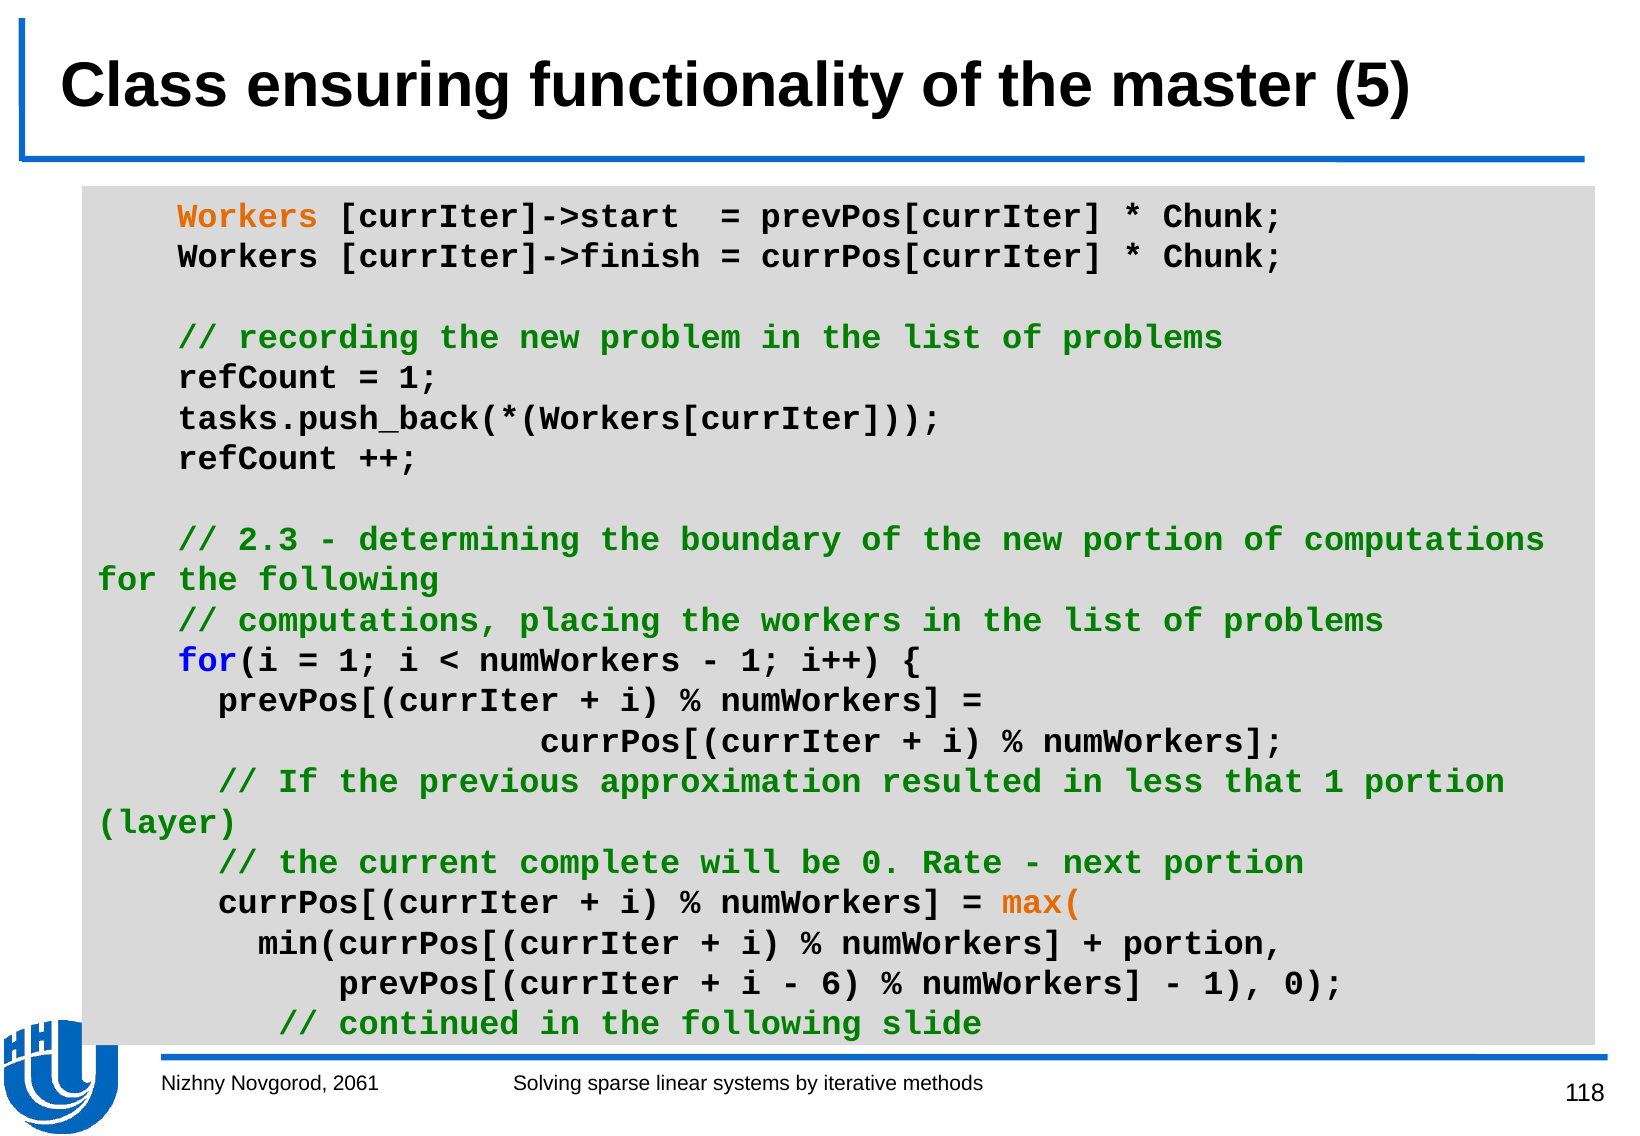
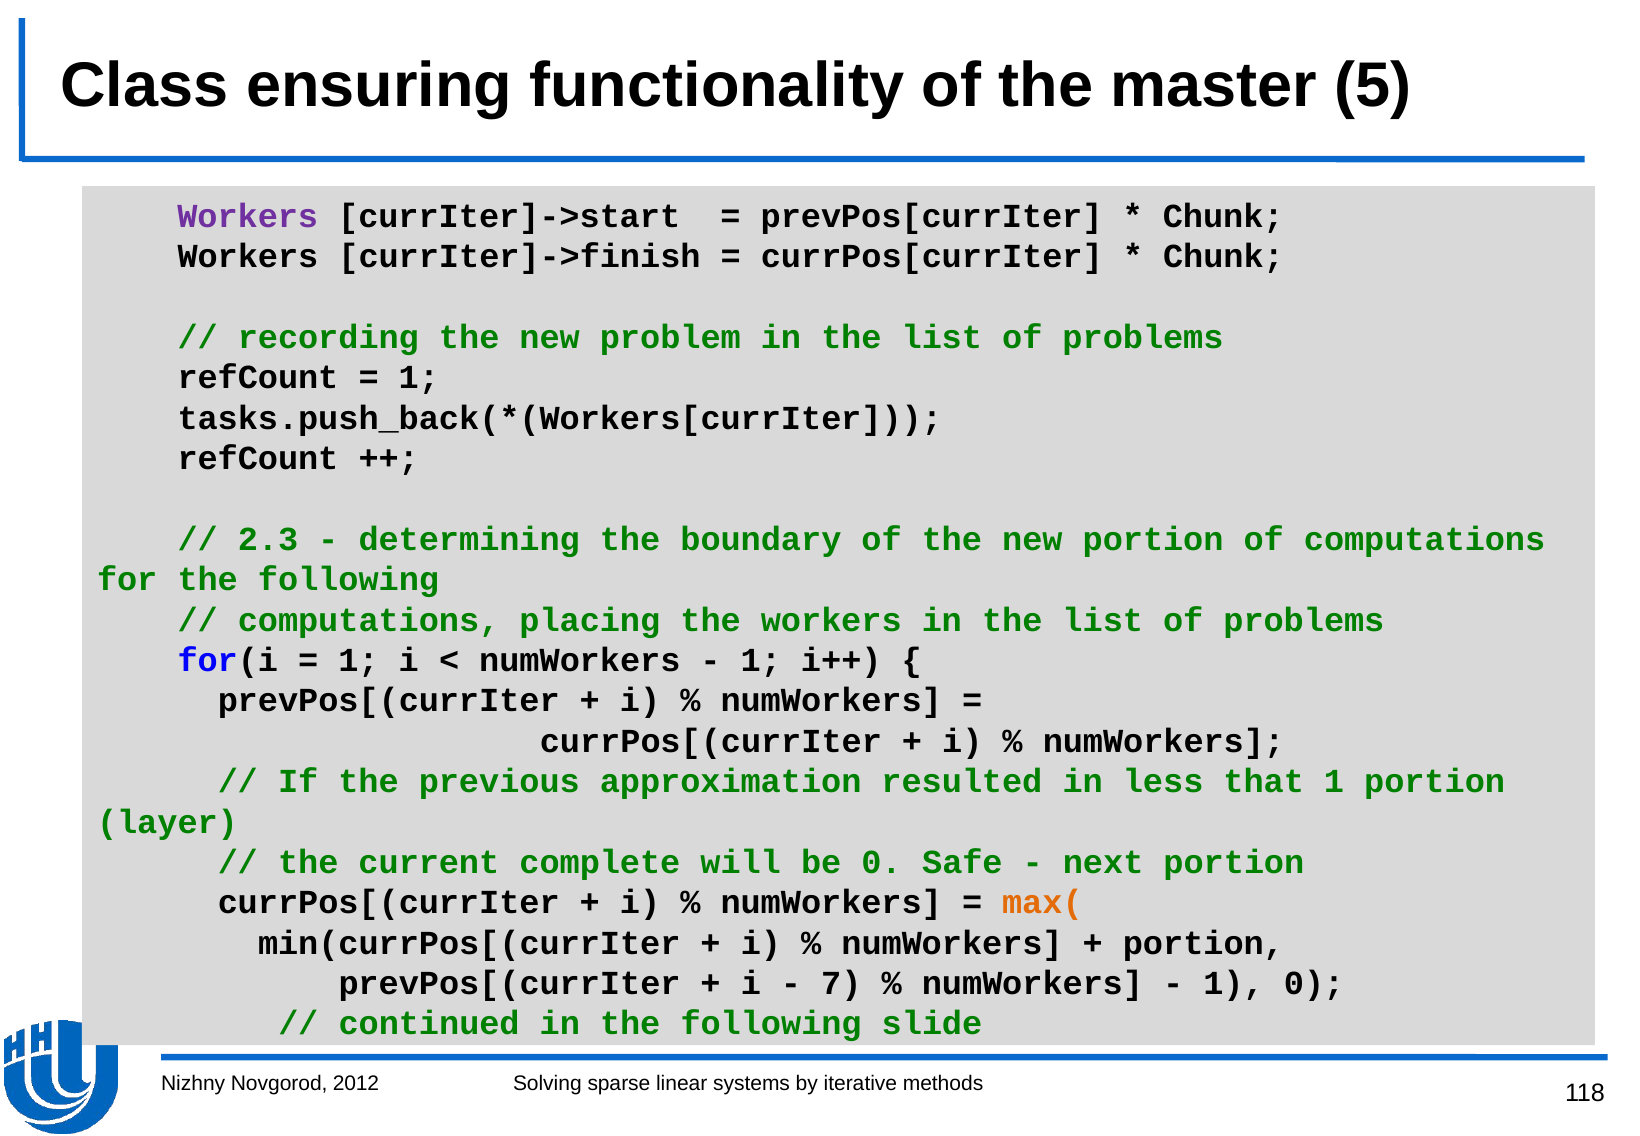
Workers colour: orange -> purple (248, 216)
Rate: Rate -> Safe (962, 862)
6: 6 -> 7 (841, 983)
2061: 2061 -> 2012 (356, 1083)
